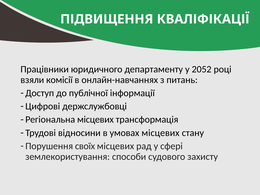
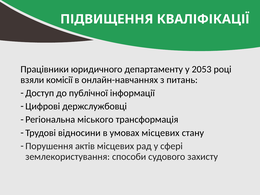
2052: 2052 -> 2053 (202, 69)
Регіональна місцевих: місцевих -> міського (95, 120)
своїх: своїх -> актів (85, 146)
